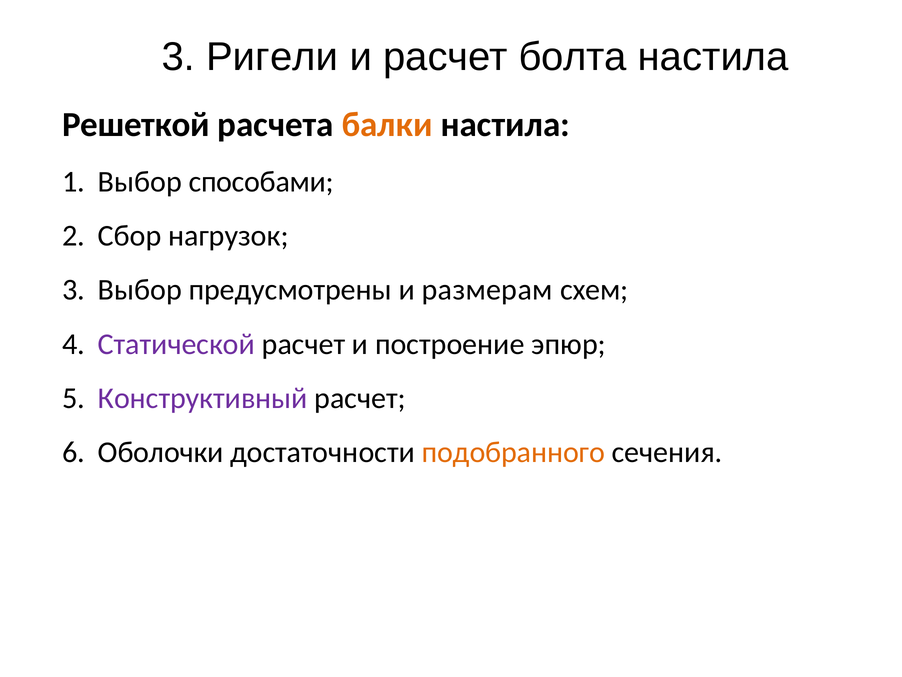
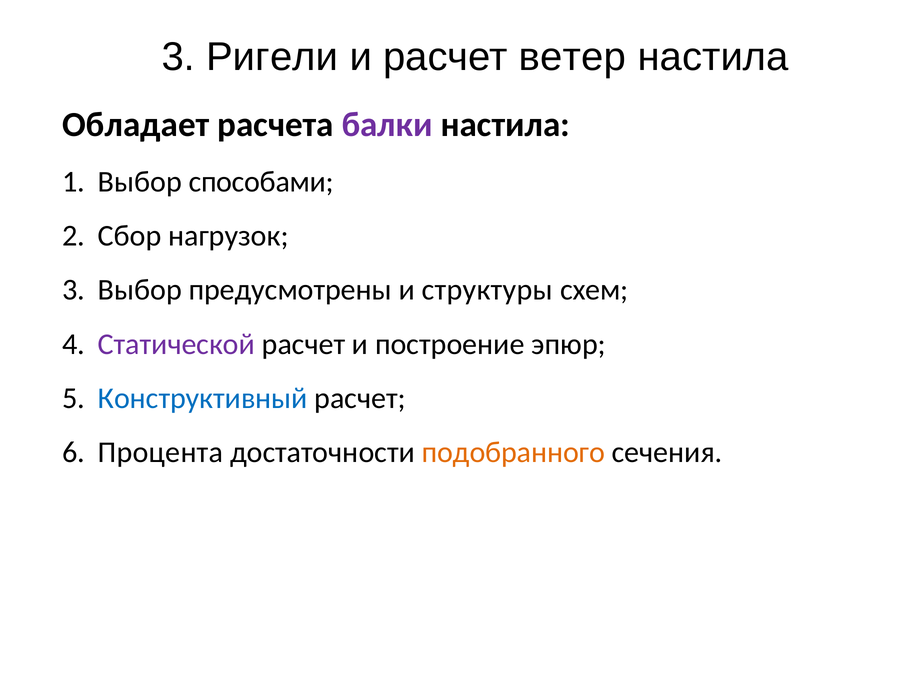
болта: болта -> ветер (572, 57)
Решеткой: Решеткой -> Обладает (136, 125)
балки colour: orange -> purple (387, 125)
размерам: размерам -> структуры (487, 290)
Конструктивный colour: purple -> blue (203, 398)
Оболочки: Оболочки -> Процента (160, 452)
